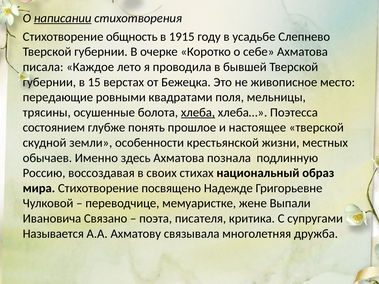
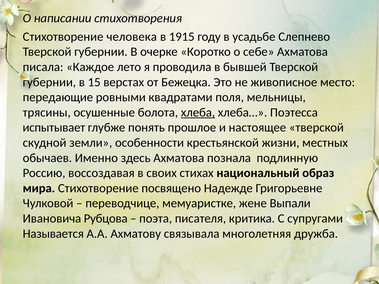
написании underline: present -> none (63, 18)
общность: общность -> человека (132, 37)
состоянием: состоянием -> испытывает (54, 128)
Связано: Связано -> Рубцова (106, 219)
